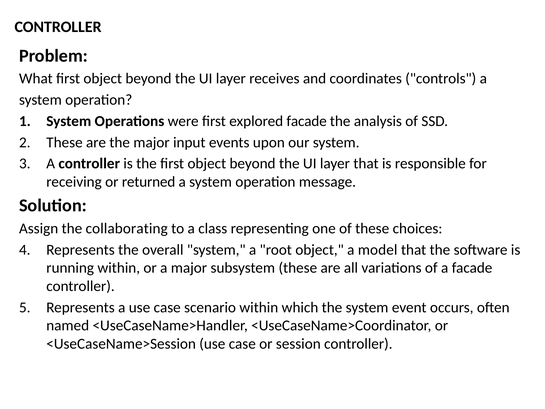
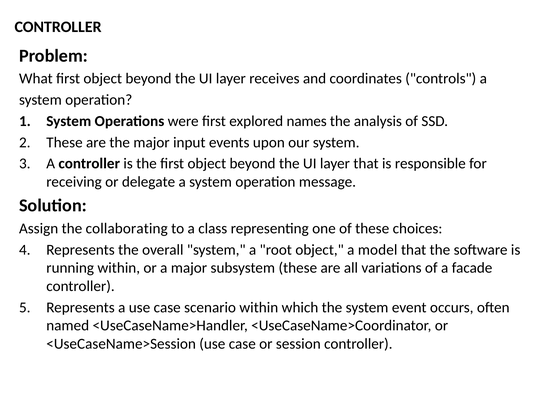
explored facade: facade -> names (307, 121)
returned: returned -> delegate (149, 182)
